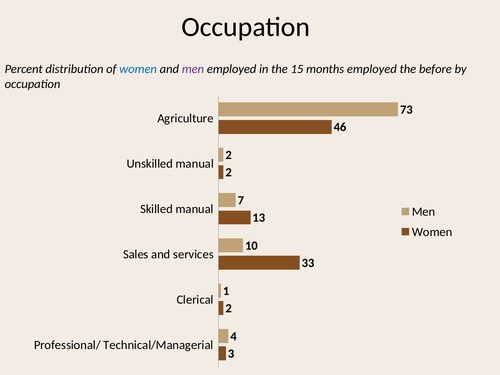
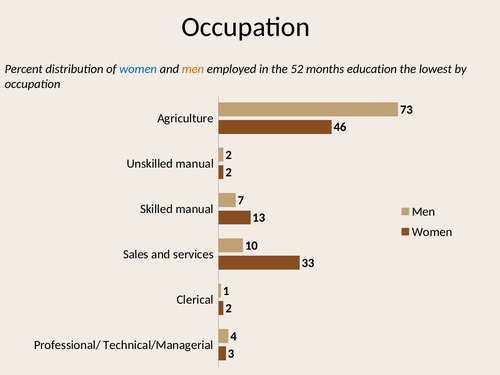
men colour: purple -> orange (193, 69)
15: 15 -> 52 (297, 69)
months employed: employed -> education (372, 69)
before: before -> lowest (435, 69)
